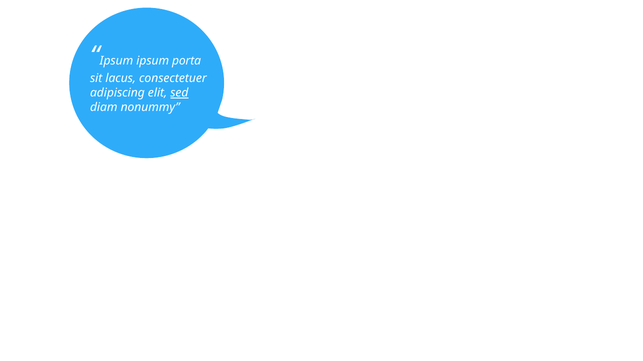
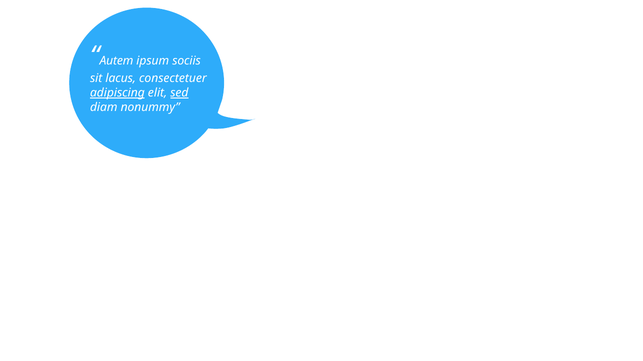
Ipsum: Ipsum -> Autem (116, 61)
porta: porta -> sociis (187, 61)
adipiscing underline: none -> present (117, 93)
